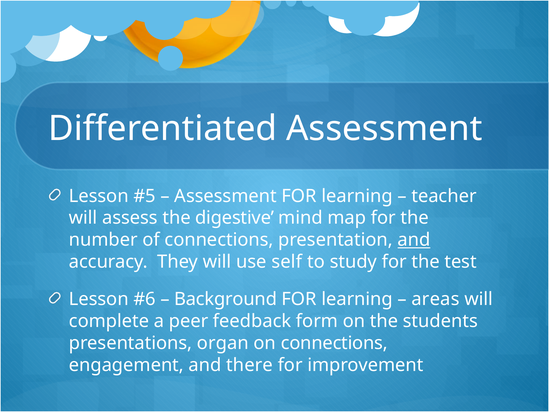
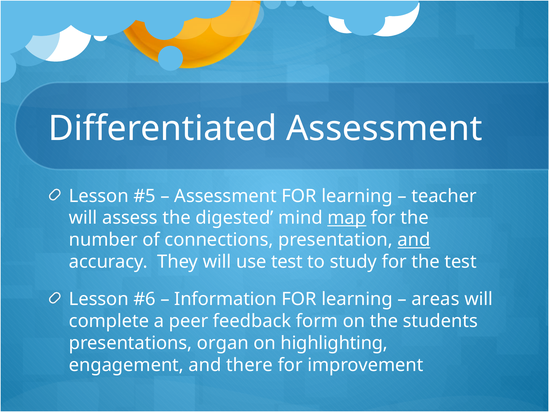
digestive: digestive -> digested (235, 218)
map underline: none -> present (347, 218)
use self: self -> test (287, 262)
Background: Background -> Information (226, 299)
on connections: connections -> highlighting (334, 343)
